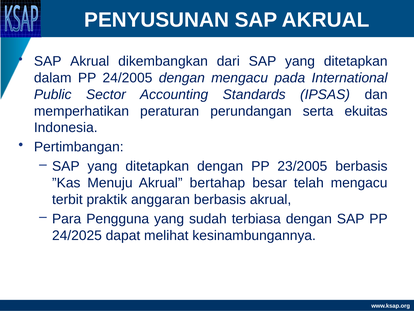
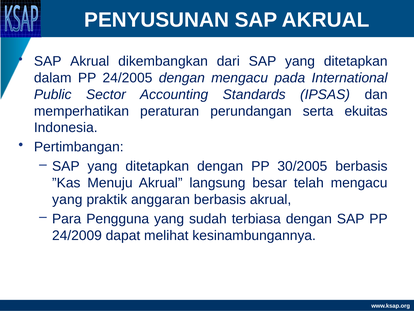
23/2005: 23/2005 -> 30/2005 (302, 166)
bertahap: bertahap -> langsung (217, 183)
terbit: terbit -> yang (67, 199)
24/2025: 24/2025 -> 24/2009 (77, 235)
